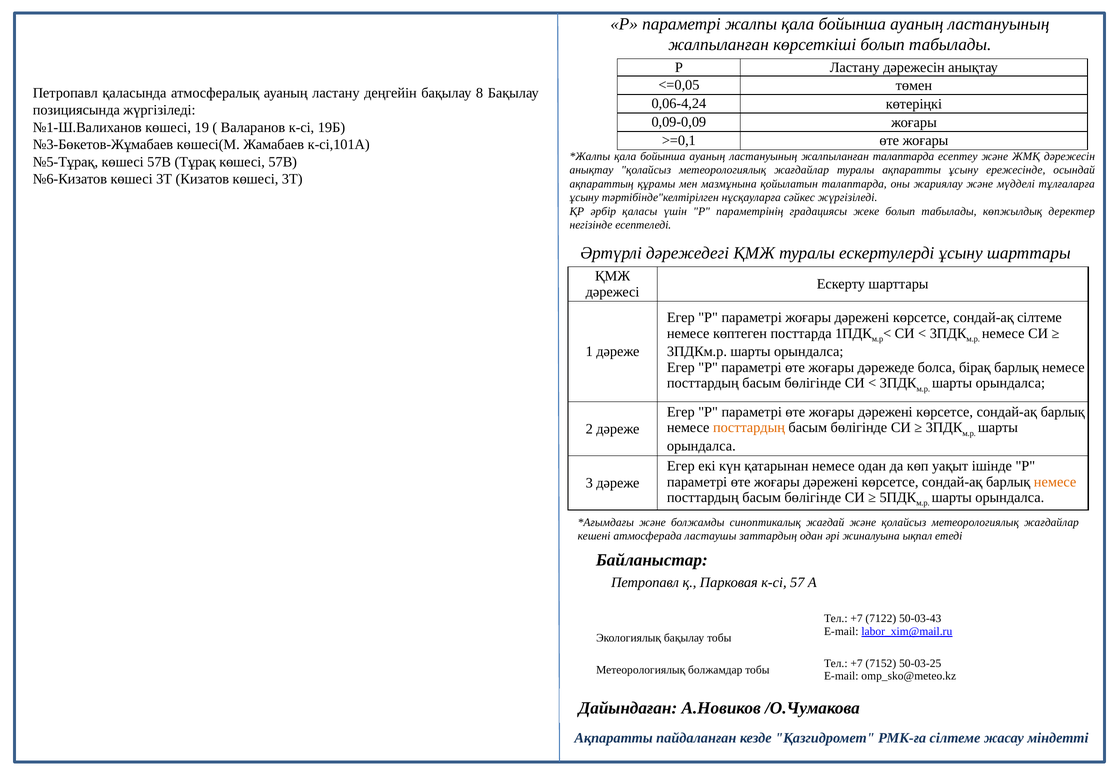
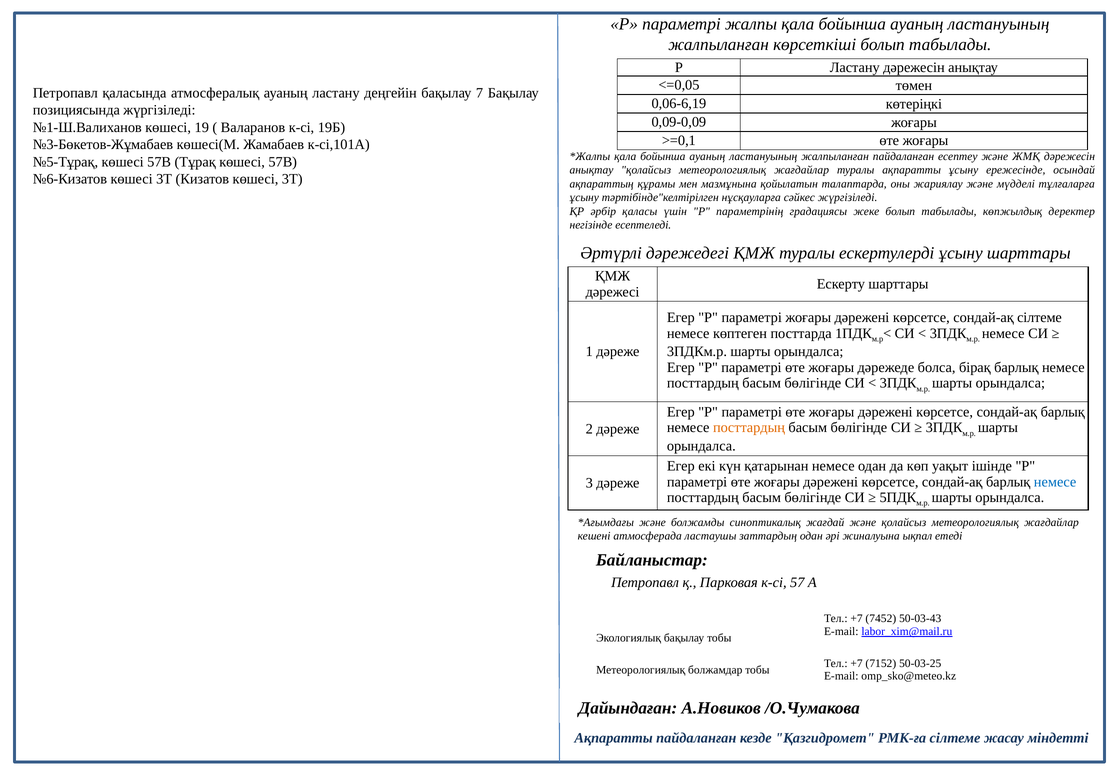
8: 8 -> 7 (480, 93)
0,06-4,24: 0,06-4,24 -> 0,06-6,19 (679, 104)
жалпыланған талаптарда: талаптарда -> пайдаланған (903, 156)
немесе colour: orange -> blue (1055, 482)
7122: 7122 -> 7452 (881, 618)
